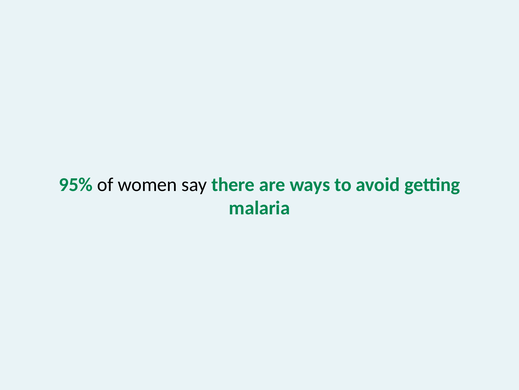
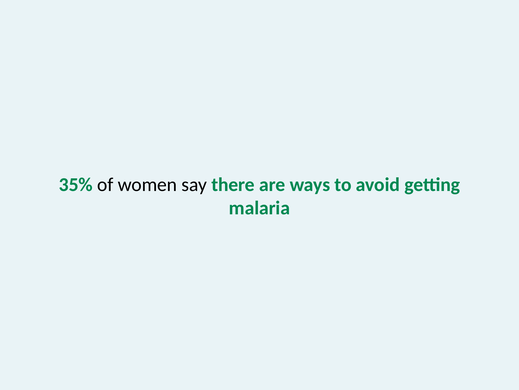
95%: 95% -> 35% (76, 184)
